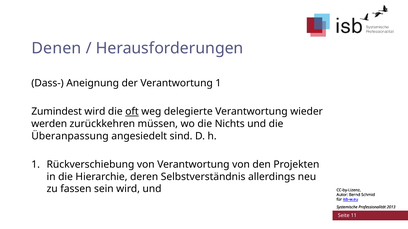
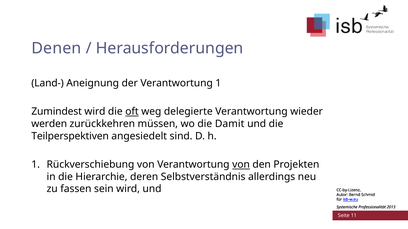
Dass-: Dass- -> Land- (48, 83)
Nichts: Nichts -> Damit (230, 124)
Überanpassung: Überanpassung -> Teilperspektiven (70, 136)
von underline: none -> present (241, 165)
